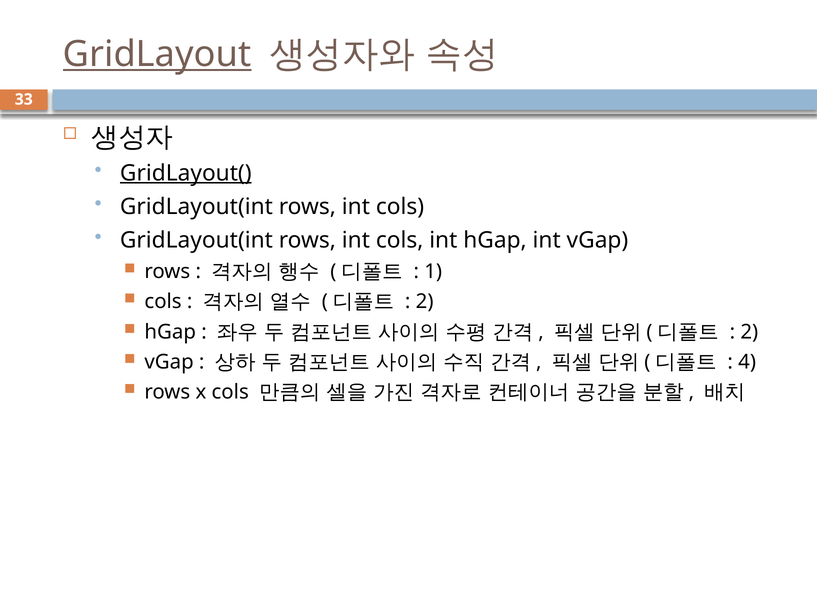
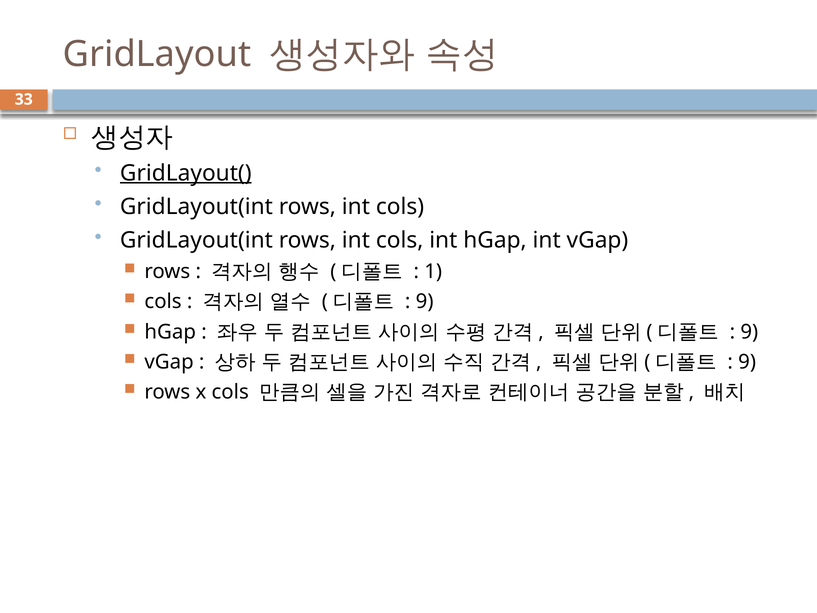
GridLayout underline: present -> none (157, 54)
2: 2 -> 9 (425, 302)
2: 2 -> 9 (749, 332)
4: 4 -> 9 (747, 362)
